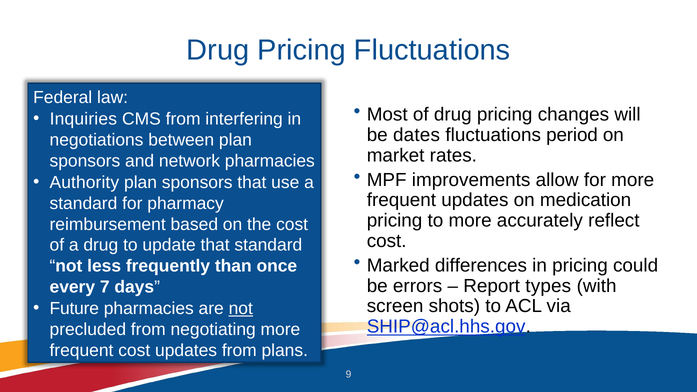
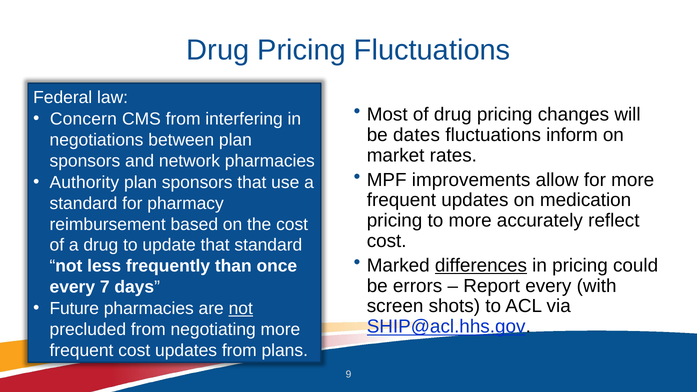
Inquiries: Inquiries -> Concern (83, 119)
period: period -> inform (572, 135)
differences underline: none -> present (481, 266)
Report types: types -> every (548, 286)
